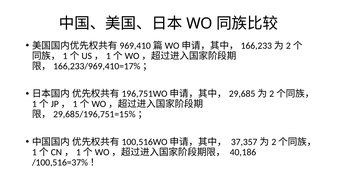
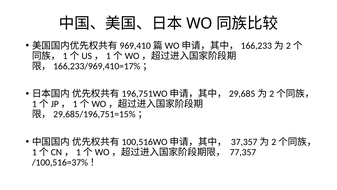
40,186: 40,186 -> 77,357 (243, 152)
